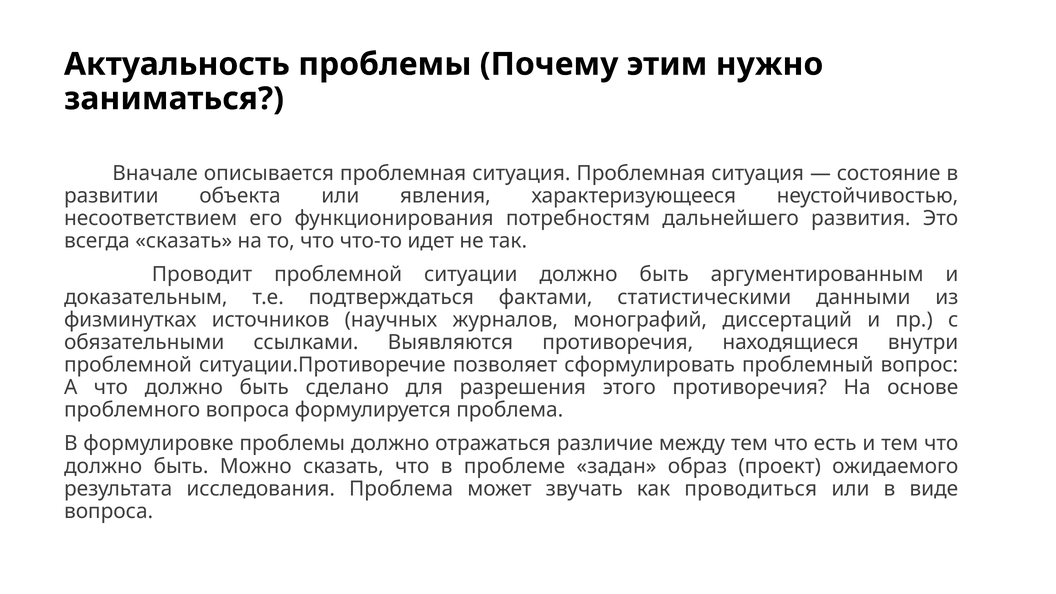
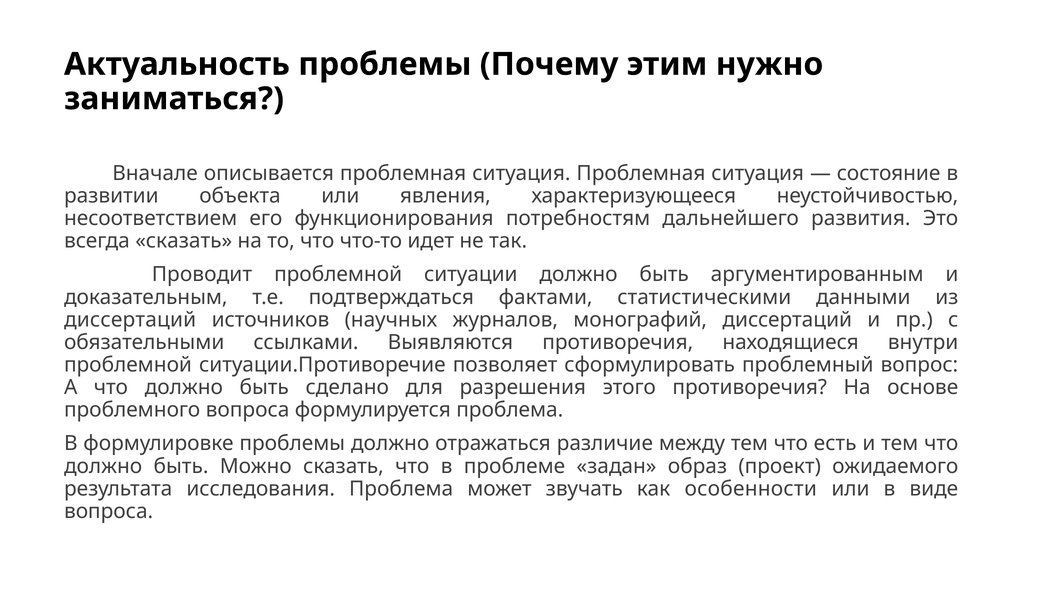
физминутках: физминутках -> диссертаций (130, 320)
проводиться: проводиться -> особенности (751, 489)
